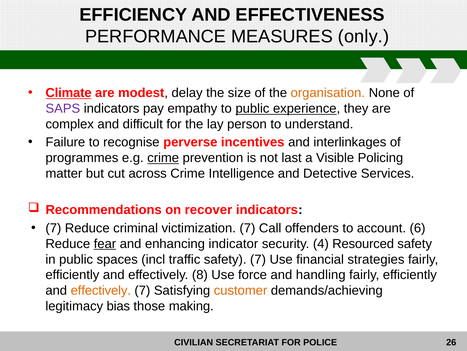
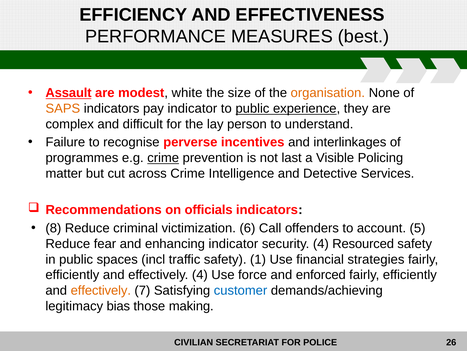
only: only -> best (364, 36)
Climate: Climate -> Assault (69, 93)
delay: delay -> white (187, 93)
SAPS colour: purple -> orange (63, 108)
pay empathy: empathy -> indicator (192, 108)
recover: recover -> officials (209, 210)
7: 7 -> 8 (53, 228)
victimization 7: 7 -> 6 (247, 228)
6: 6 -> 5 (418, 228)
fear underline: present -> none (105, 243)
safety 7: 7 -> 1 (258, 259)
effectively 8: 8 -> 4 (200, 274)
handling: handling -> enforced (321, 274)
customer colour: orange -> blue (241, 290)
